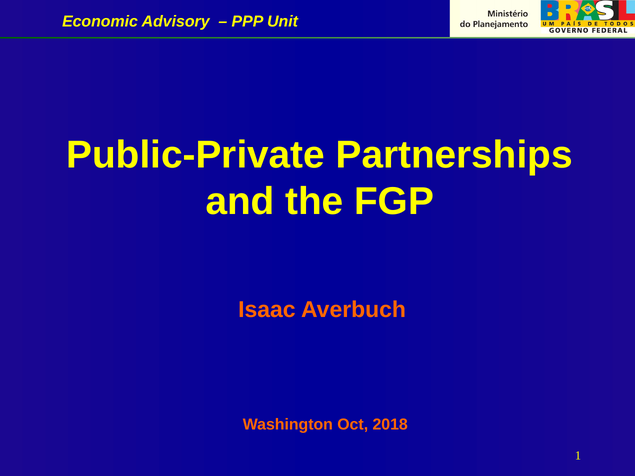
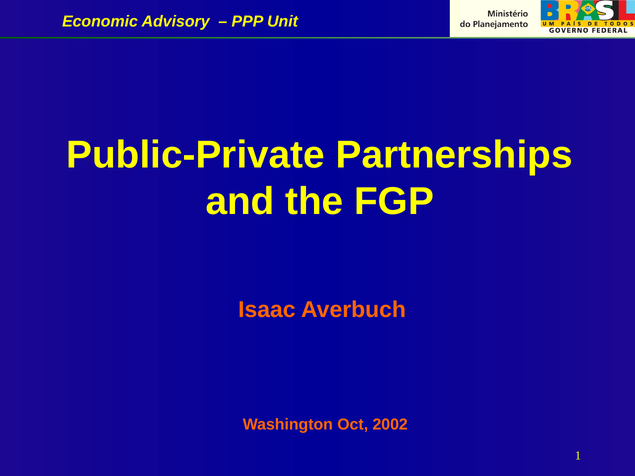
2018: 2018 -> 2002 (390, 425)
